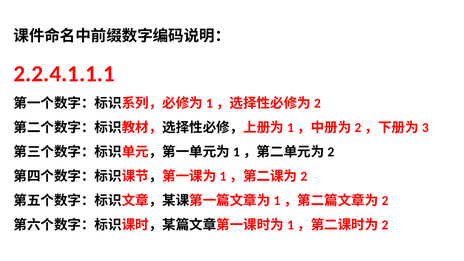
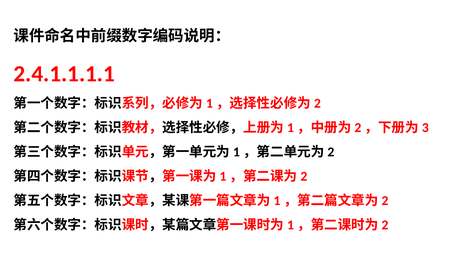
2.2.4.1.1.1: 2.2.4.1.1.1 -> 2.4.1.1.1.1 (64, 74)
